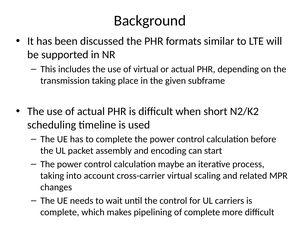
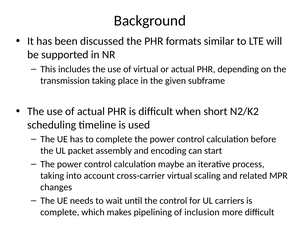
of complete: complete -> inclusion (202, 212)
